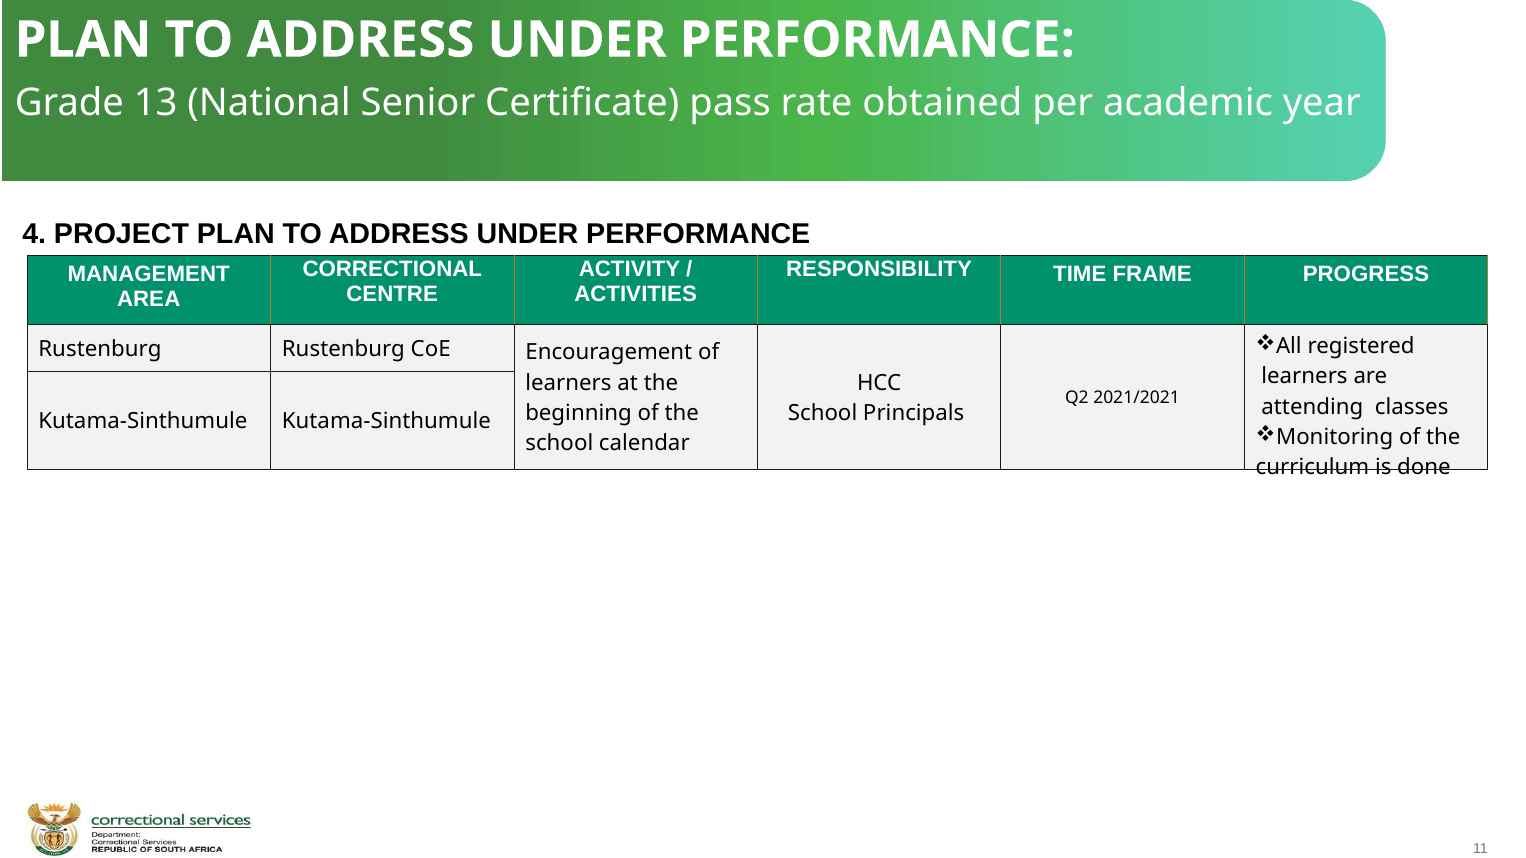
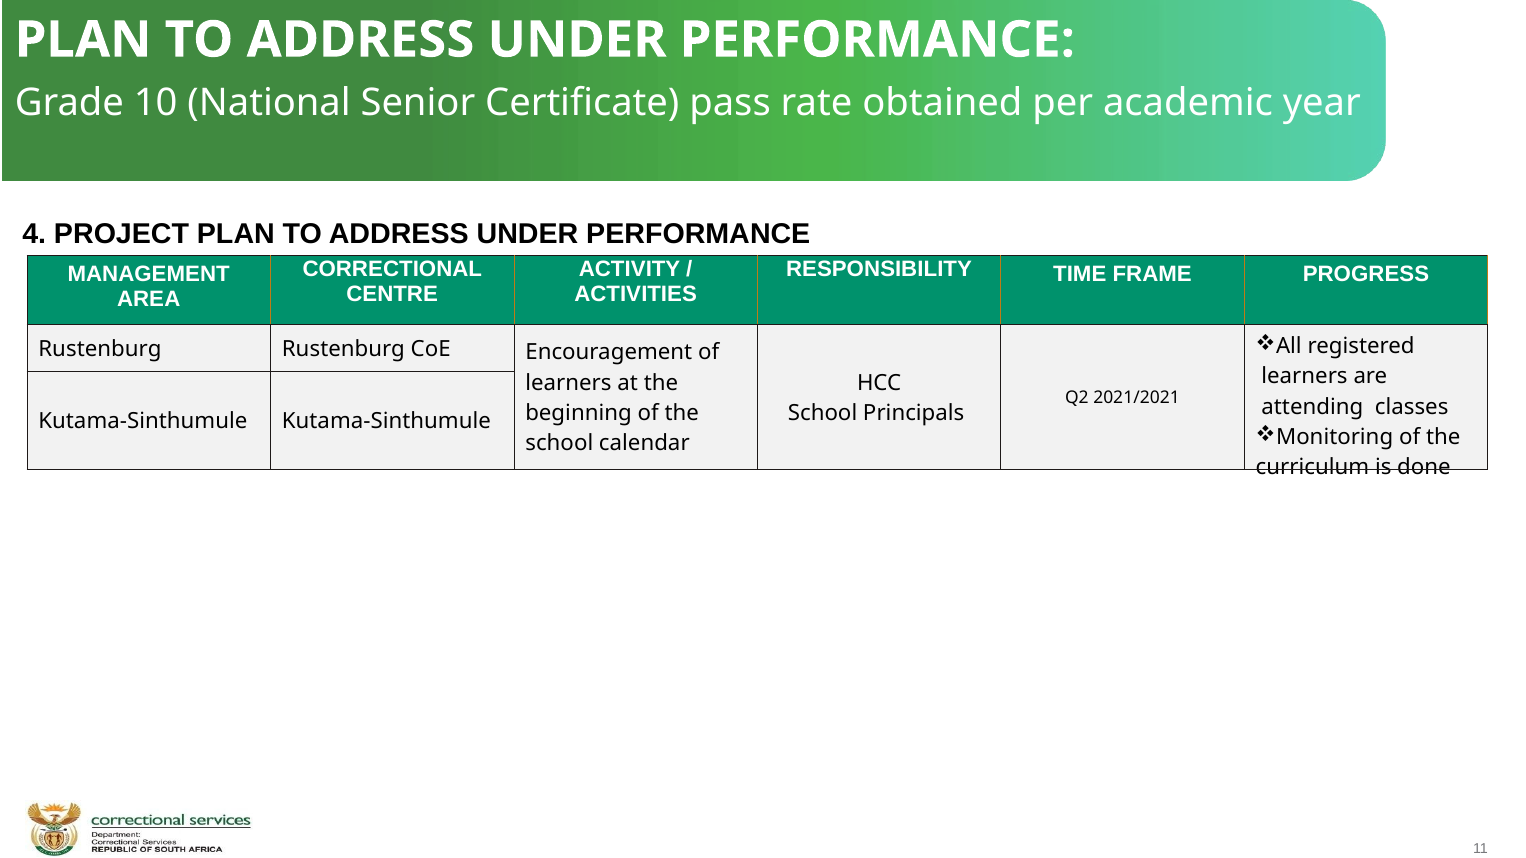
13: 13 -> 10 (156, 103)
